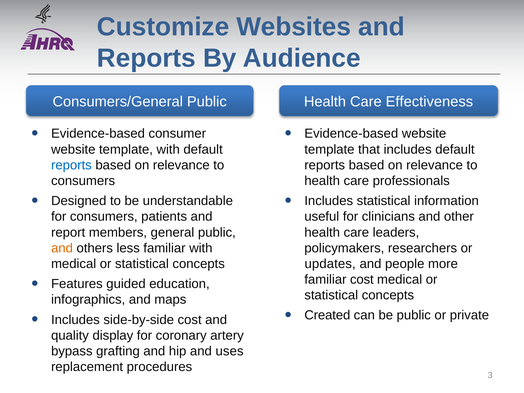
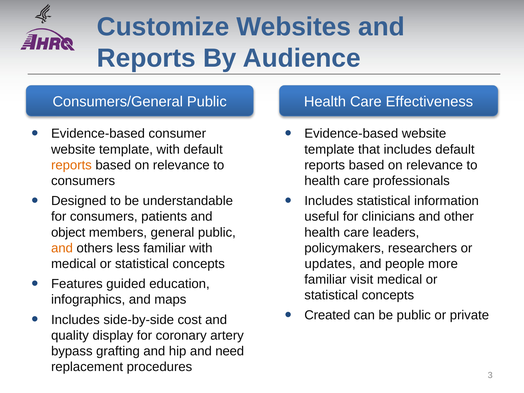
reports colour: blue -> orange (71, 165)
report: report -> object (68, 232)
familiar cost: cost -> visit (362, 280)
uses: uses -> need (230, 351)
